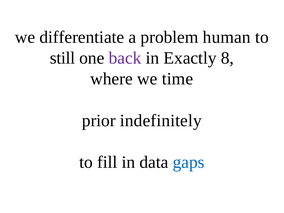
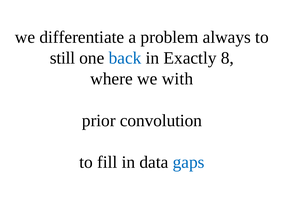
human: human -> always (227, 37)
back colour: purple -> blue (125, 58)
time: time -> with (177, 79)
indefinitely: indefinitely -> convolution (161, 121)
